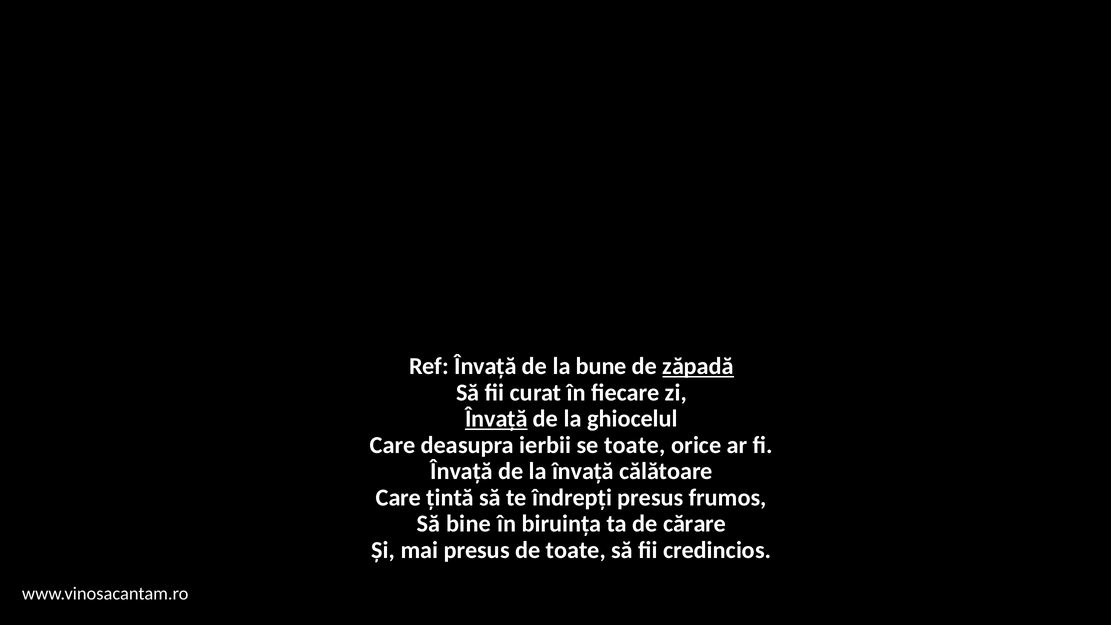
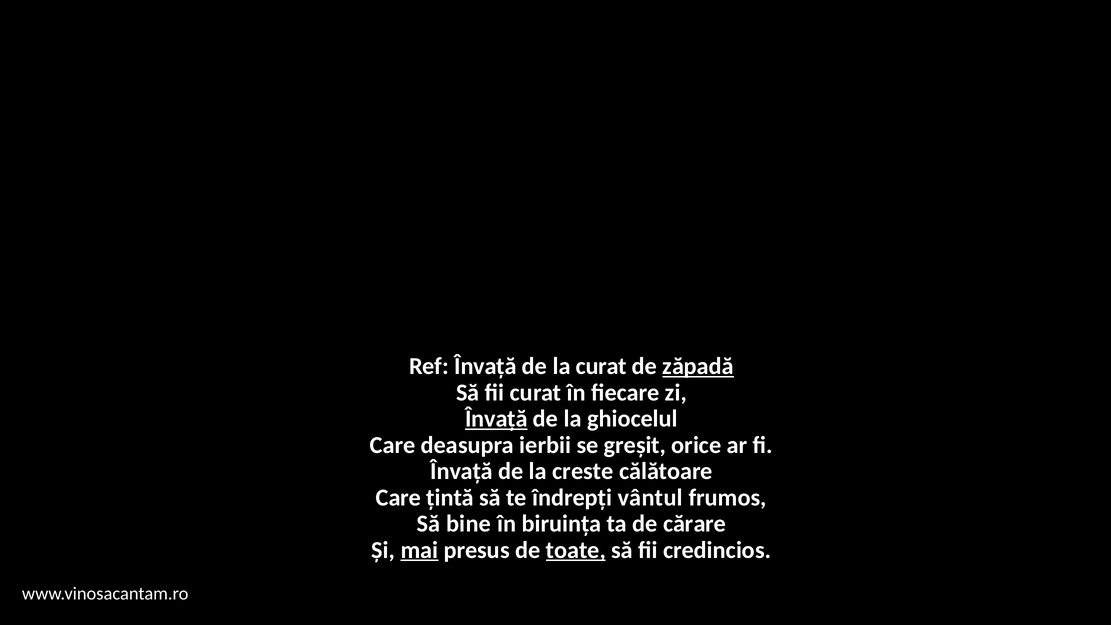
la bune: bune -> curat (601, 366)
se toate: toate -> greșit (635, 445)
la învață: învață -> creste (583, 471)
îndrepți presus: presus -> vântul (650, 497)
mai underline: none -> present (419, 550)
toate underline: none -> present (576, 550)
